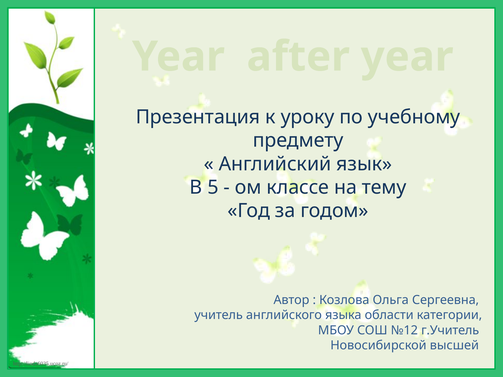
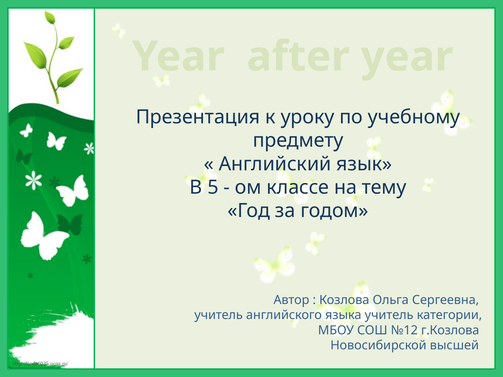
языка области: области -> учитель (389, 315)
г.Учитель: г.Учитель -> г.Козлова (450, 330)
